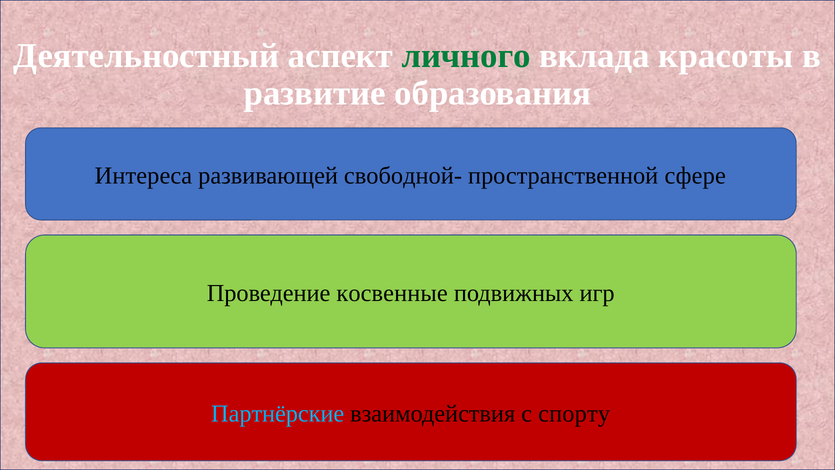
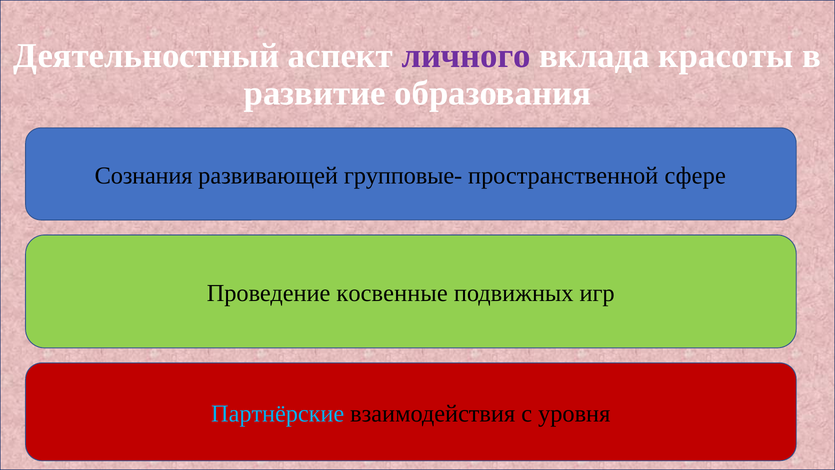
личного colour: green -> purple (466, 55)
Интереса: Интереса -> Сознания (144, 175)
свободной-: свободной- -> групповые- (403, 175)
спорту: спорту -> уровня (574, 413)
